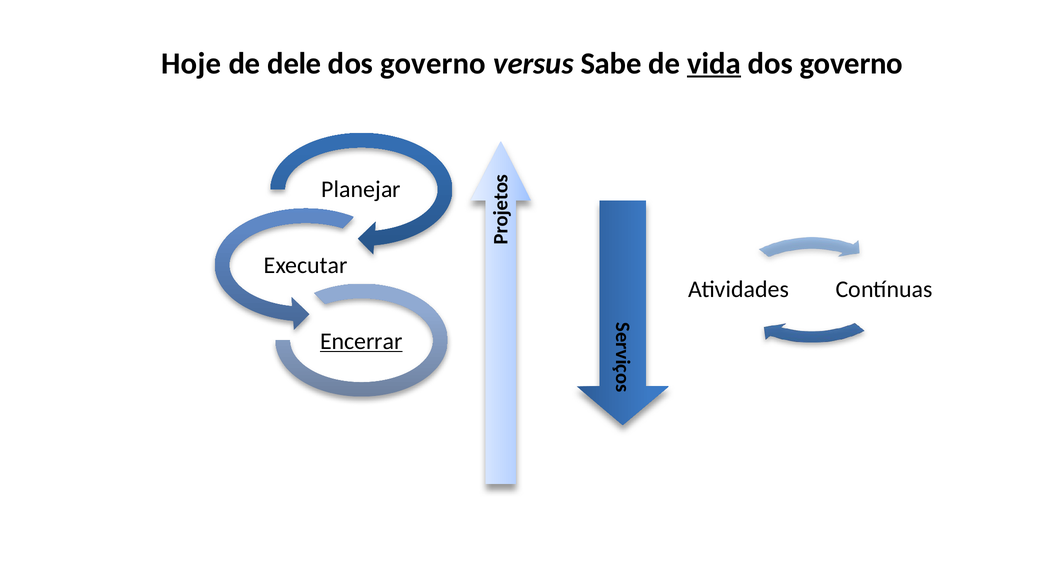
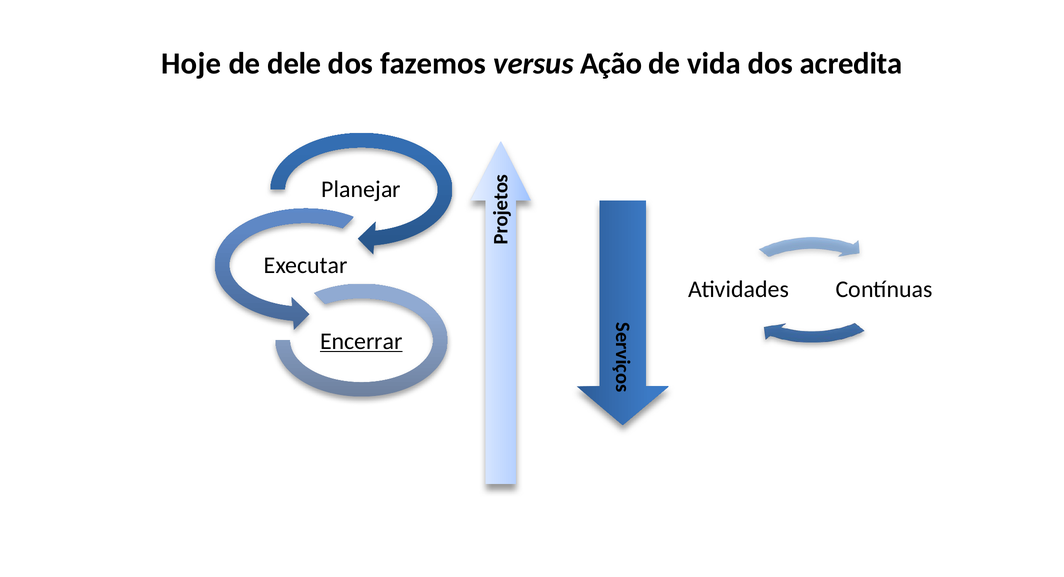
governo: governo -> fazemos (433, 63)
Sabe: Sabe -> Ação (611, 63)
vida underline: present -> none (714, 63)
governo: governo -> acredita (851, 63)
